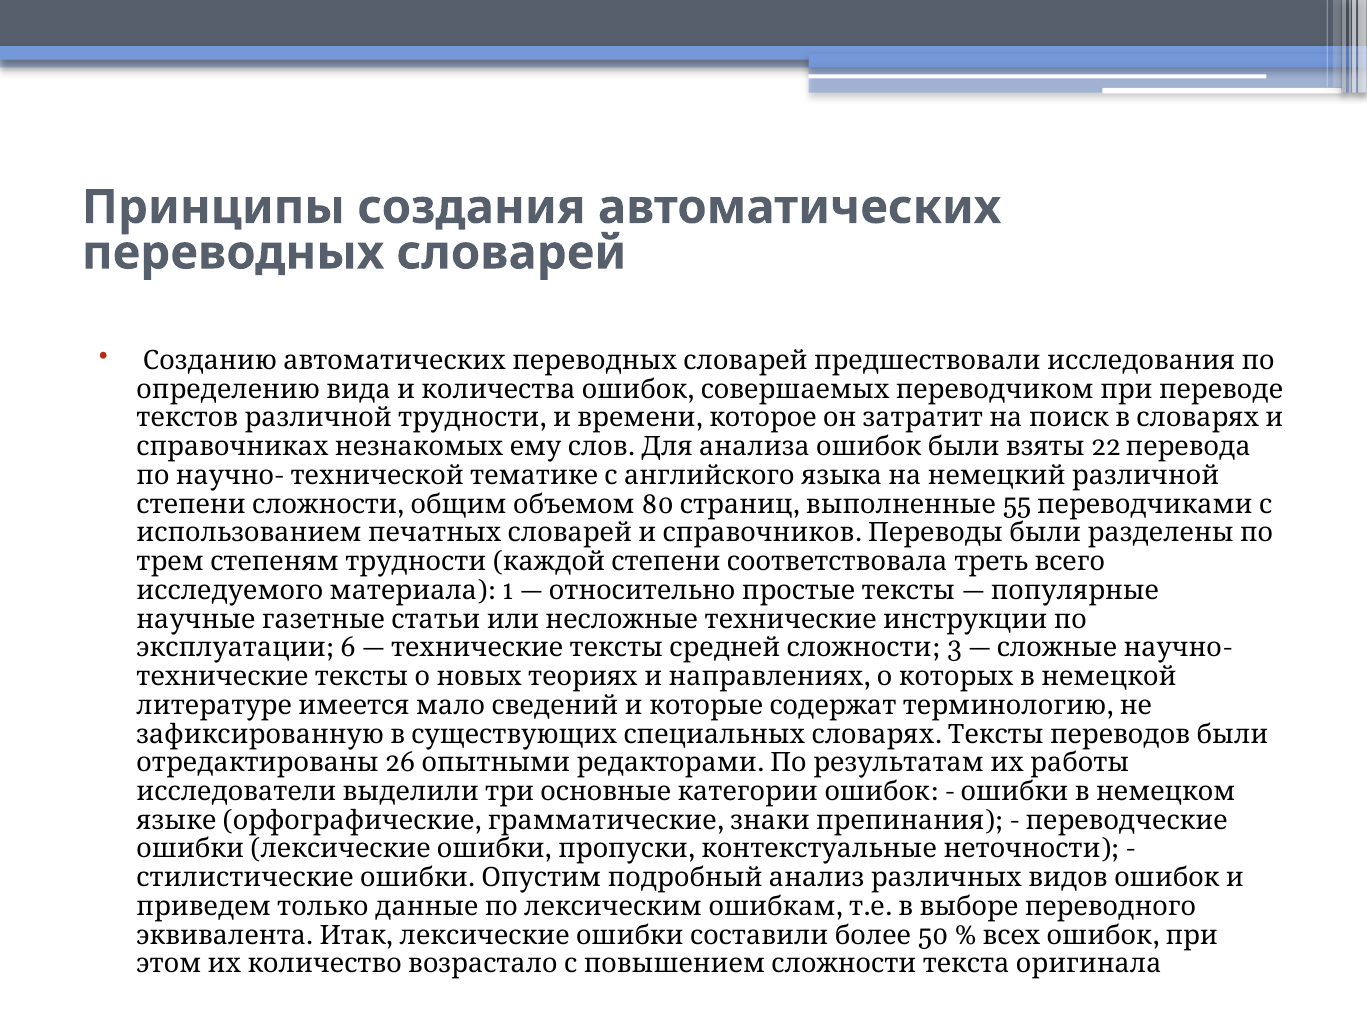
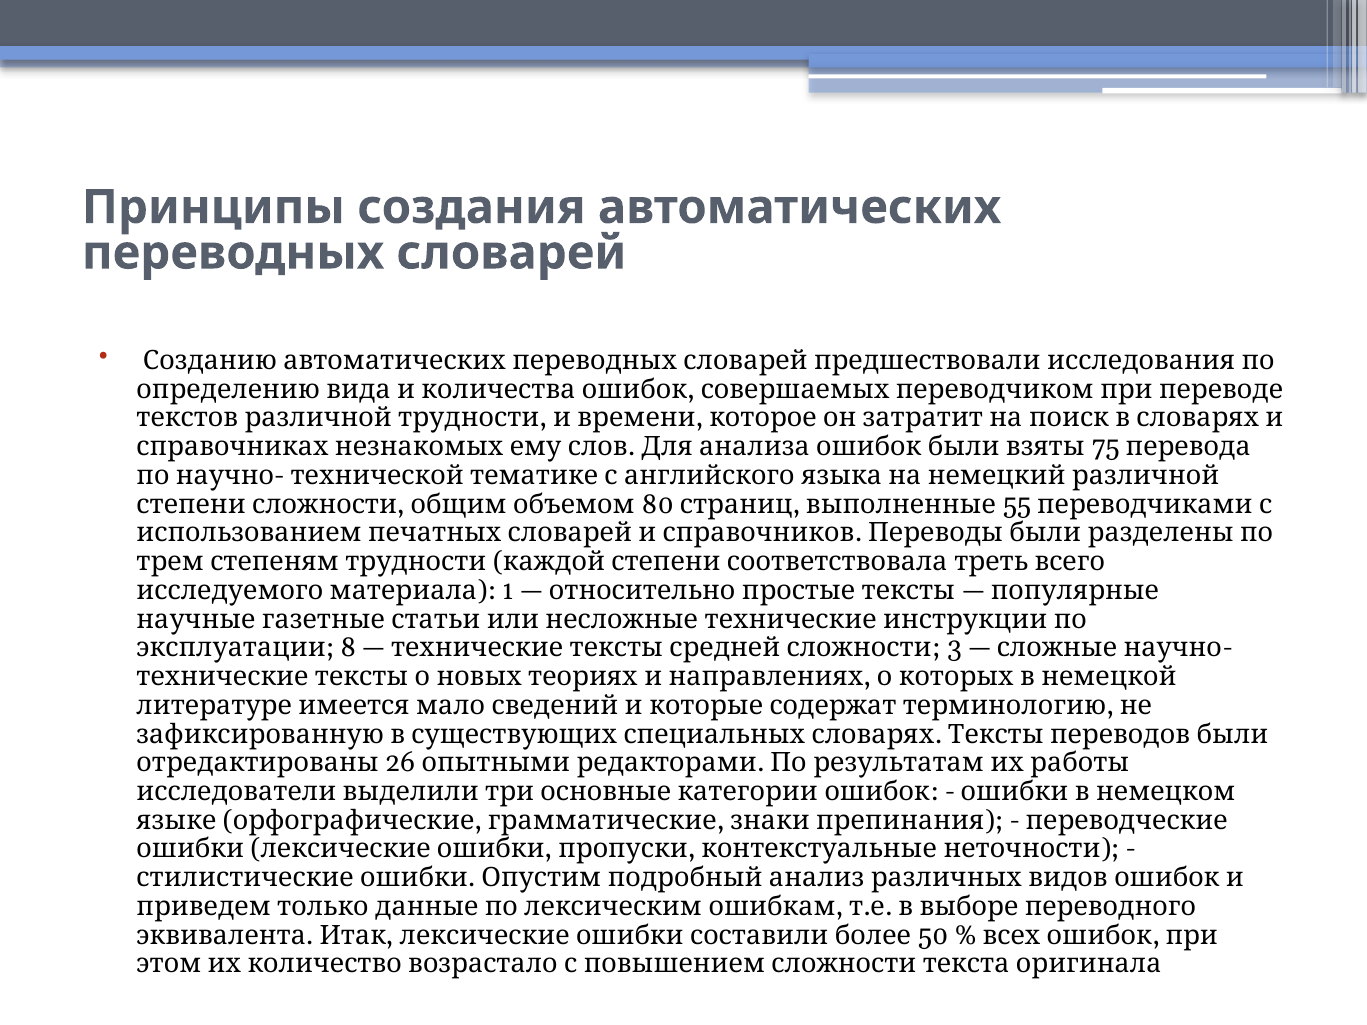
22: 22 -> 75 (1106, 447)
6: 6 -> 8 (348, 648)
